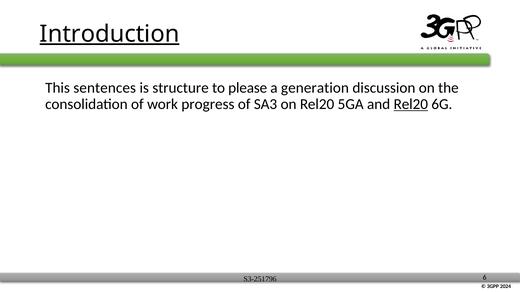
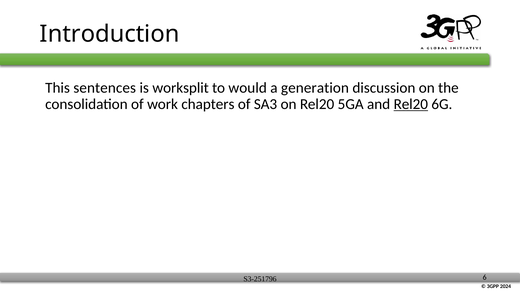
Introduction underline: present -> none (110, 34)
structure: structure -> worksplit (181, 88)
please: please -> would (248, 88)
progress: progress -> chapters (208, 104)
